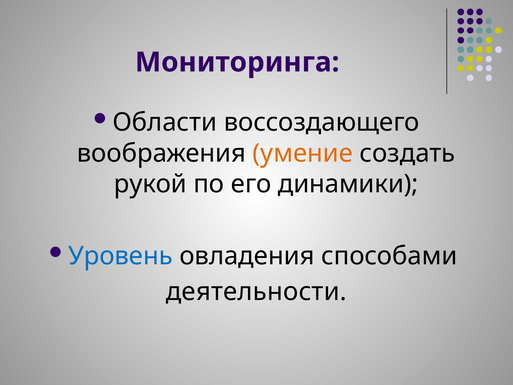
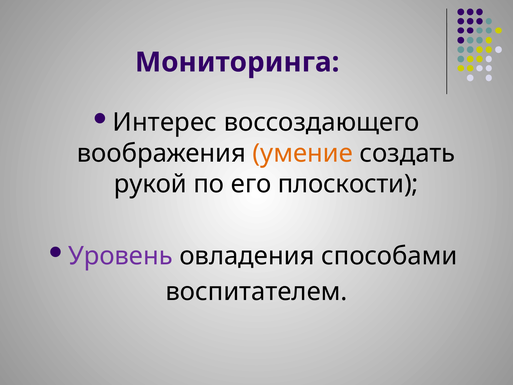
Области: Области -> Интерес (165, 122)
динамики: динамики -> плоскости (348, 184)
Уровень colour: blue -> purple (120, 256)
деятельности: деятельности -> воспитателем (256, 292)
